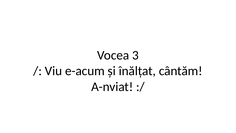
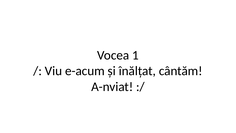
3: 3 -> 1 (135, 55)
